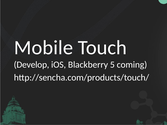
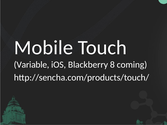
Develop: Develop -> Variable (32, 65)
5: 5 -> 8 (112, 65)
